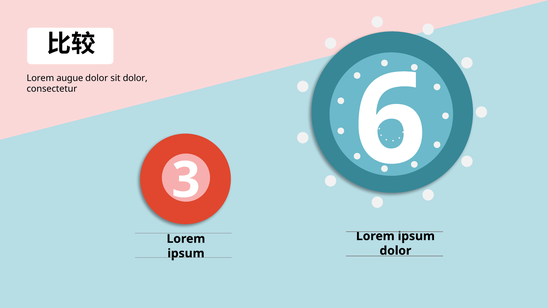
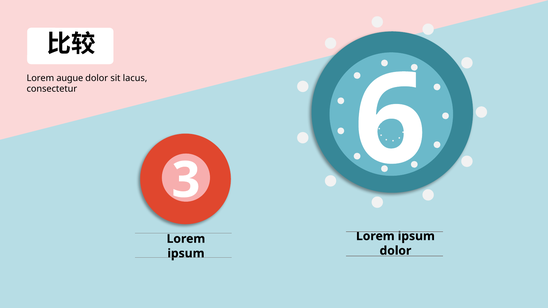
sit dolor: dolor -> lacus (135, 78)
